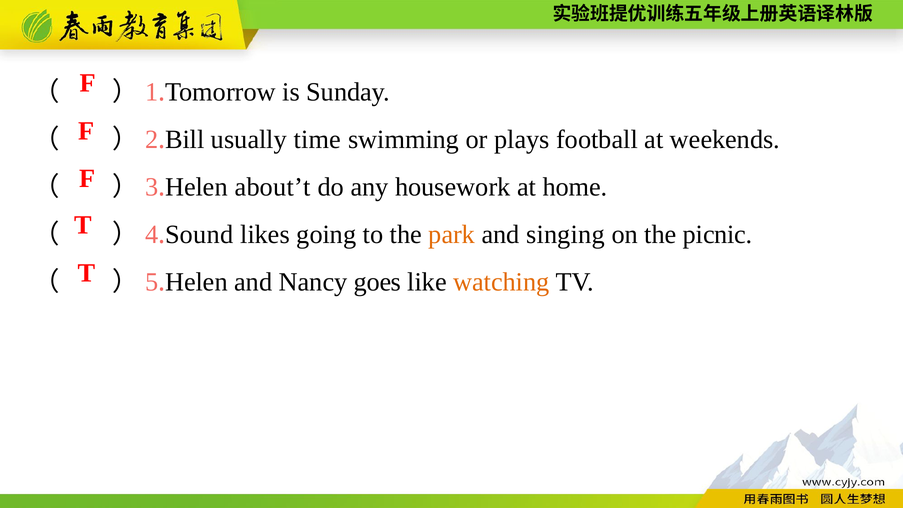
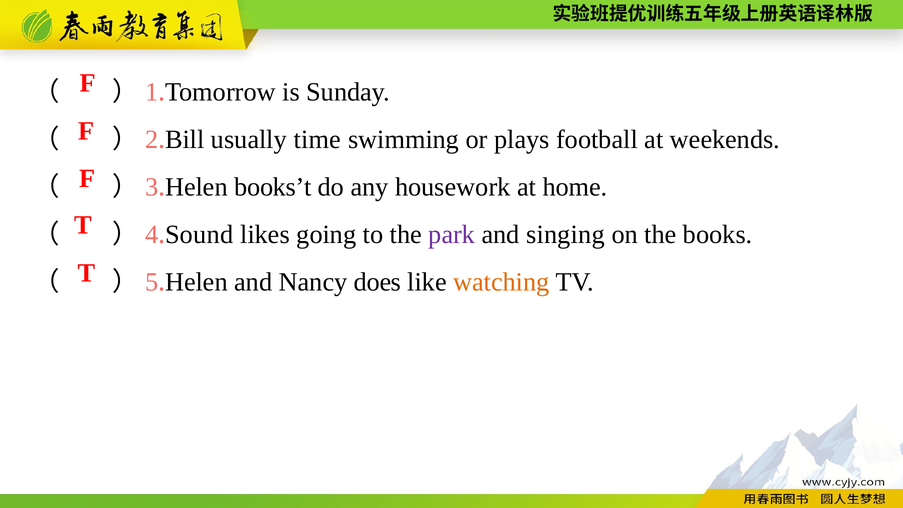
about’t: about’t -> books’t (273, 187)
park colour: orange -> purple (452, 234)
picnic: picnic -> books (718, 234)
goes: goes -> does (378, 282)
